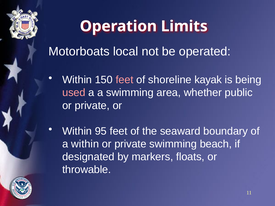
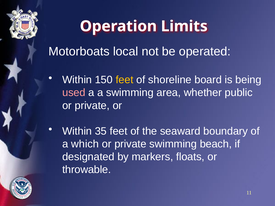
feet colour: pink -> yellow (125, 80)
kayak: kayak -> board (208, 80)
95: 95 -> 35 (101, 131)
a within: within -> which (85, 144)
